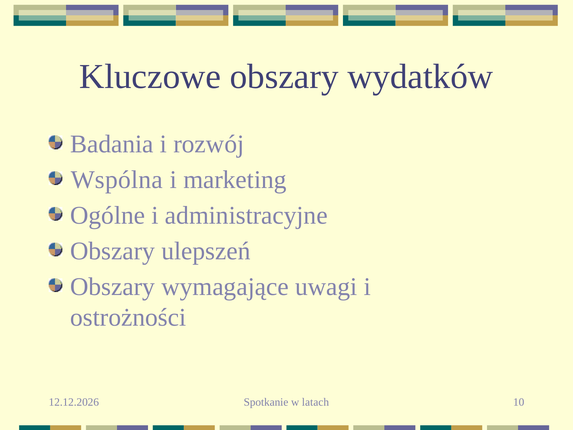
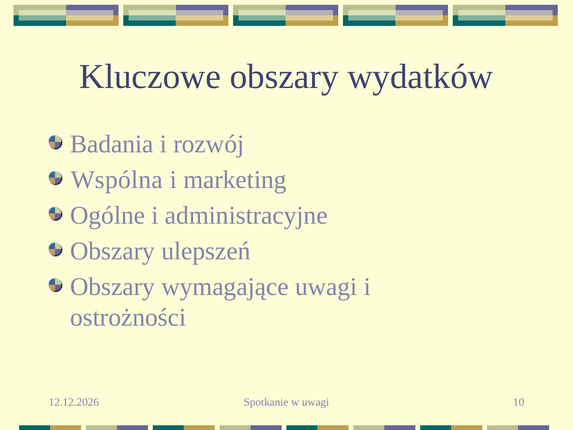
w latach: latach -> uwagi (315, 402)
